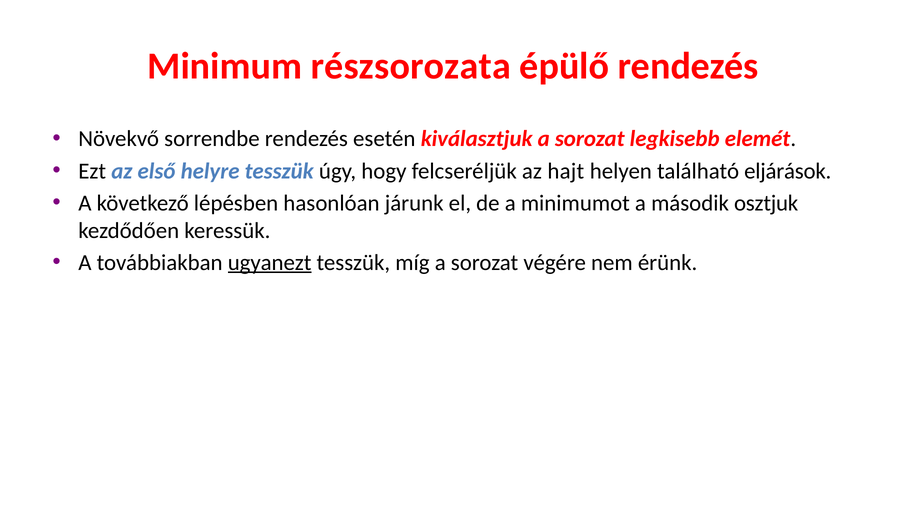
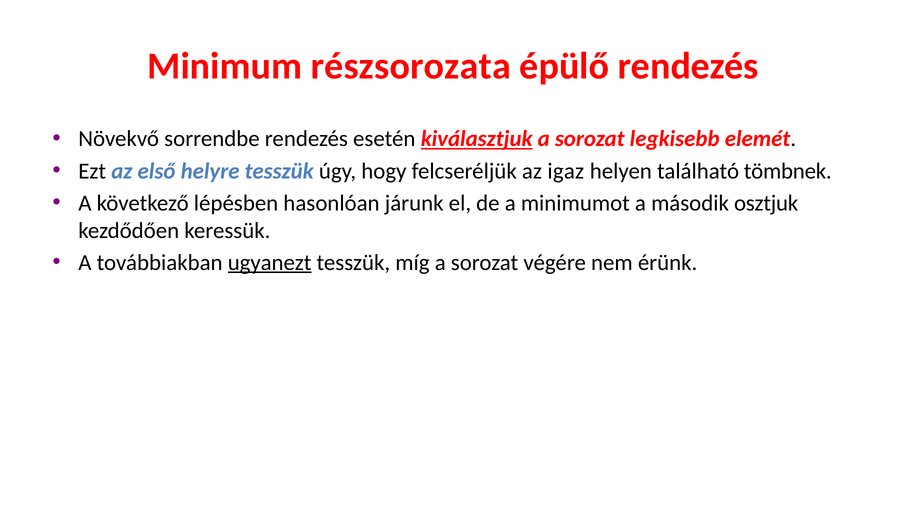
kiválasztjuk underline: none -> present (477, 139)
hajt: hajt -> igaz (566, 171)
eljárások: eljárások -> tömbnek (788, 171)
